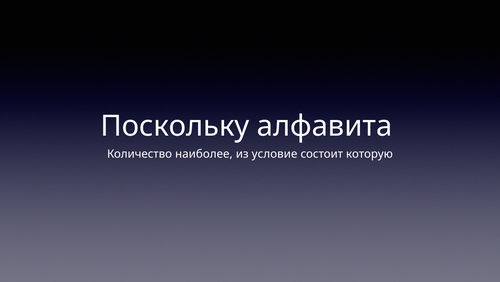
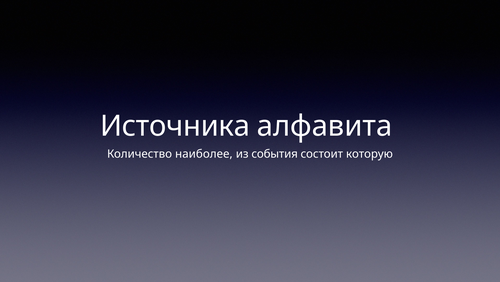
Поскольку: Поскольку -> Источника (175, 126)
условие: условие -> события (275, 154)
